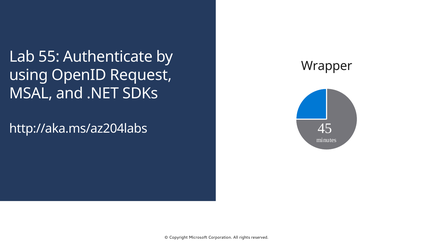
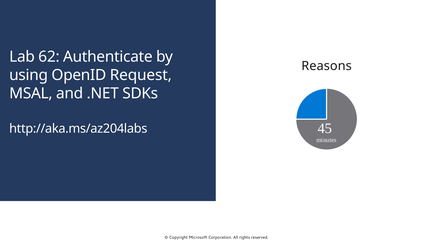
55: 55 -> 62 (49, 57)
Wrapper: Wrapper -> Reasons (327, 66)
